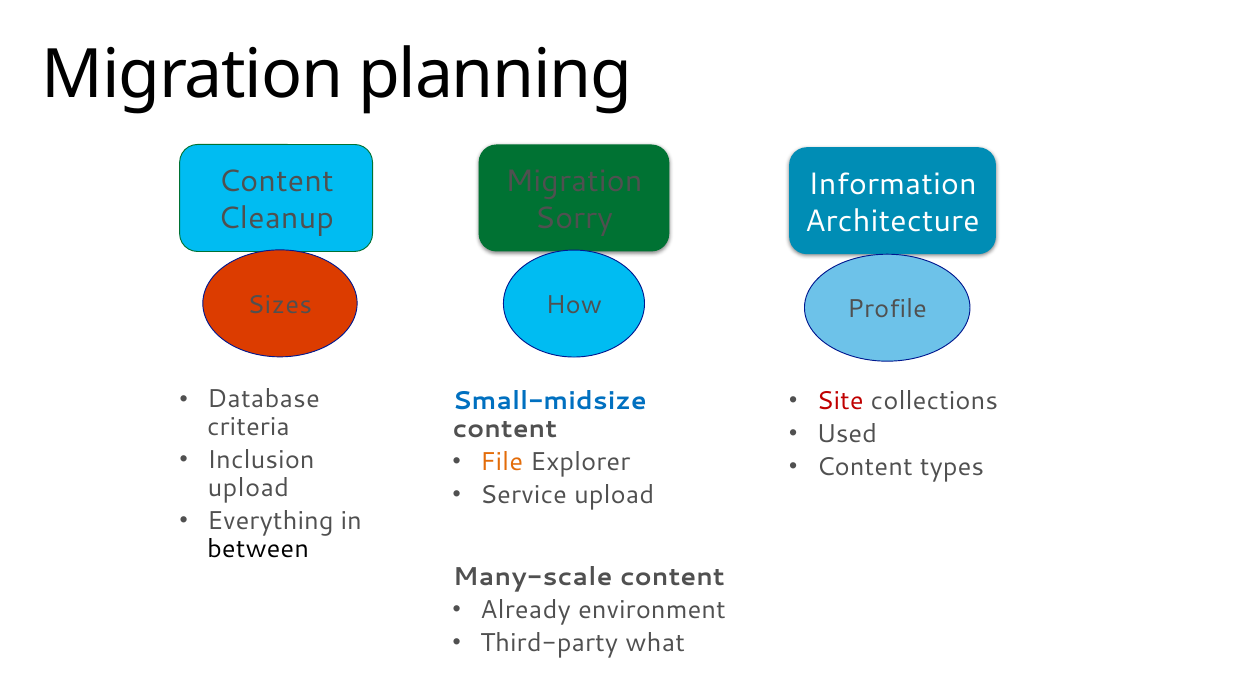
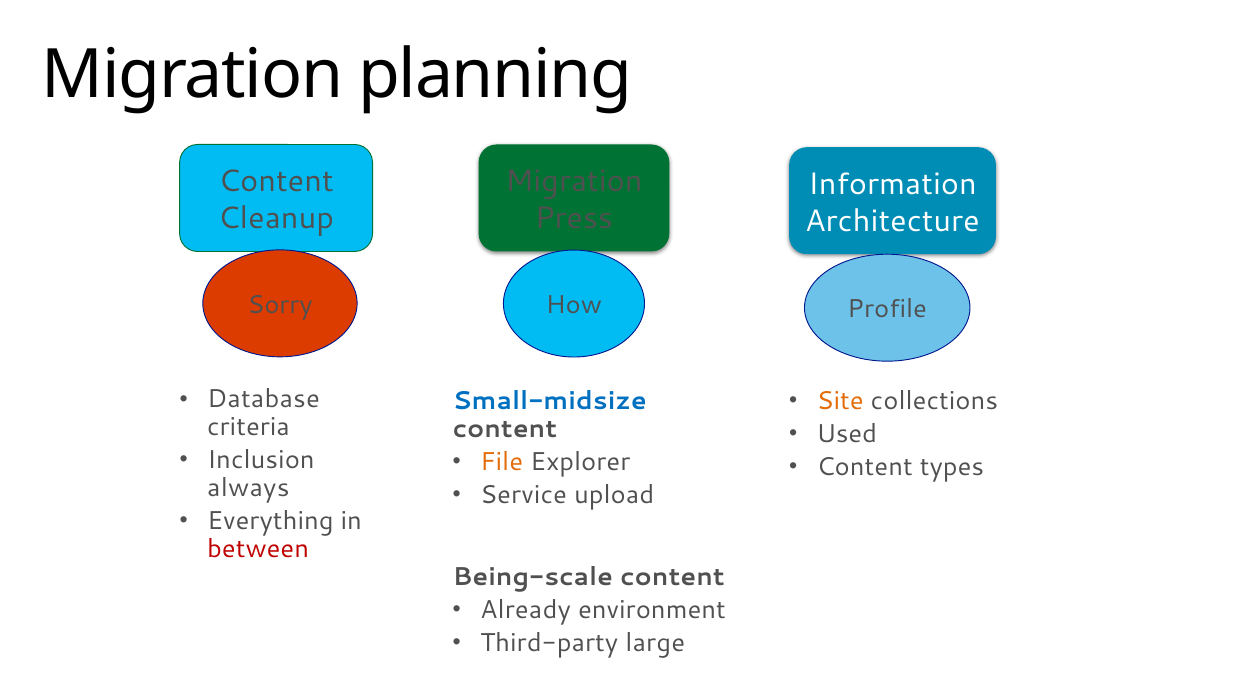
Sorry: Sorry -> Press (574, 219)
Sizes: Sizes -> Sorry (280, 305)
Site colour: red -> orange (840, 400)
upload: upload -> always (248, 488)
between colour: black -> red (258, 549)
Many-scale: Many-scale -> Being-scale (533, 577)
what: what -> large (655, 643)
